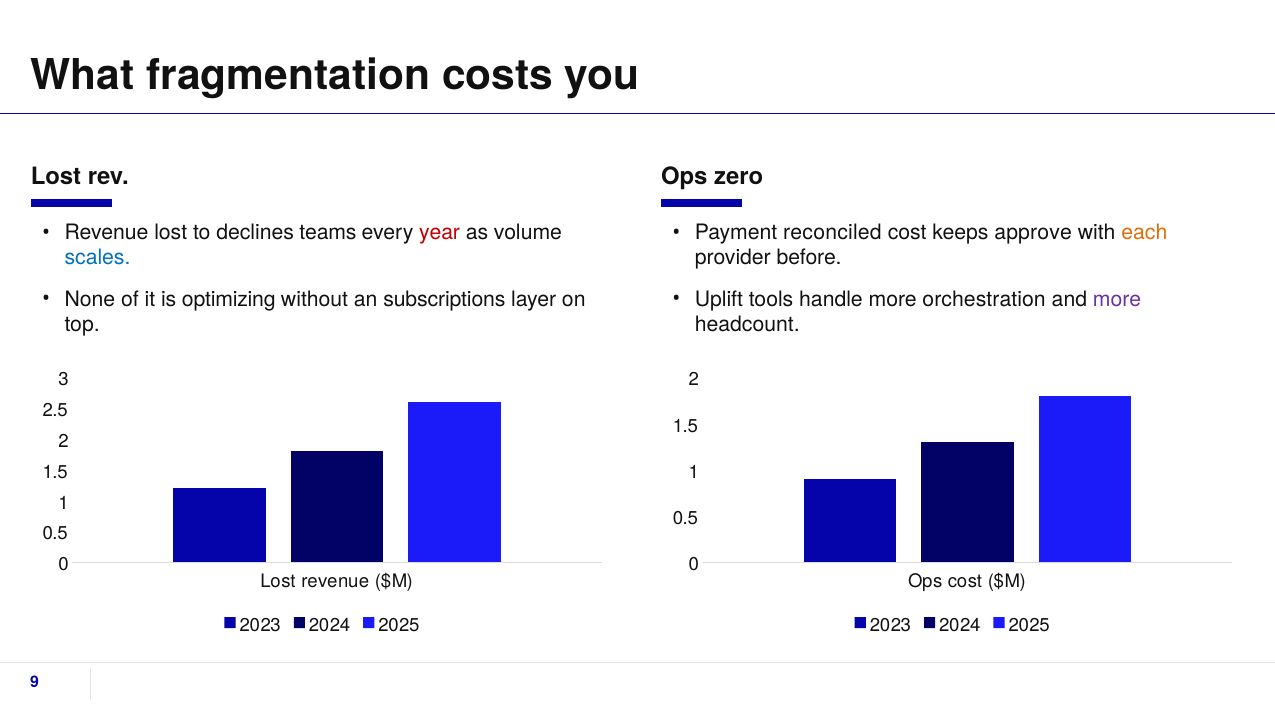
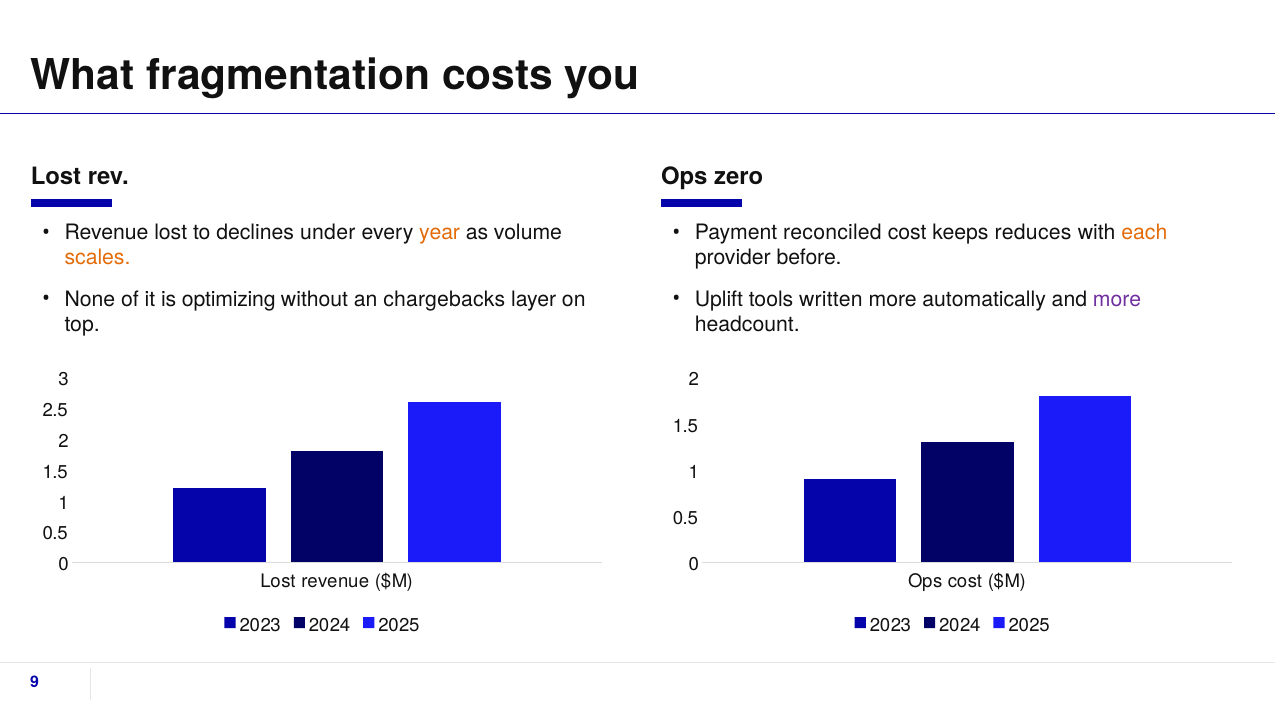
teams: teams -> under (328, 232)
year colour: red -> orange (440, 232)
approve: approve -> reduces (1033, 232)
scales colour: blue -> orange (98, 258)
subscriptions: subscriptions -> chargebacks (444, 299)
handle: handle -> written (831, 299)
orchestration: orchestration -> automatically (984, 299)
